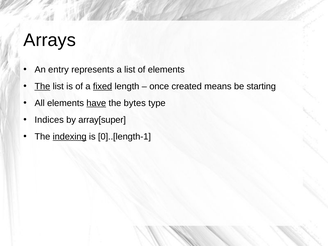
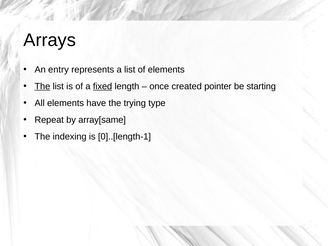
means: means -> pointer (218, 86)
have underline: present -> none (96, 103)
bytes: bytes -> trying (135, 103)
Indices: Indices -> Repeat (49, 120)
array[super: array[super -> array[same (102, 120)
indexing underline: present -> none (70, 137)
